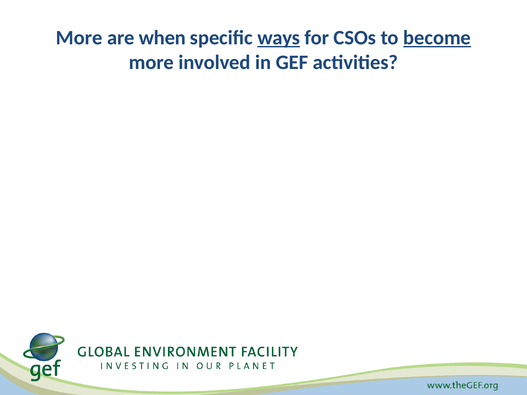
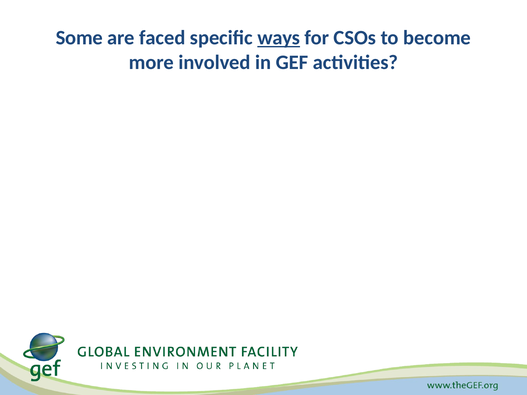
More: More -> Some (79, 38)
when: when -> faced (162, 38)
become underline: present -> none (437, 38)
